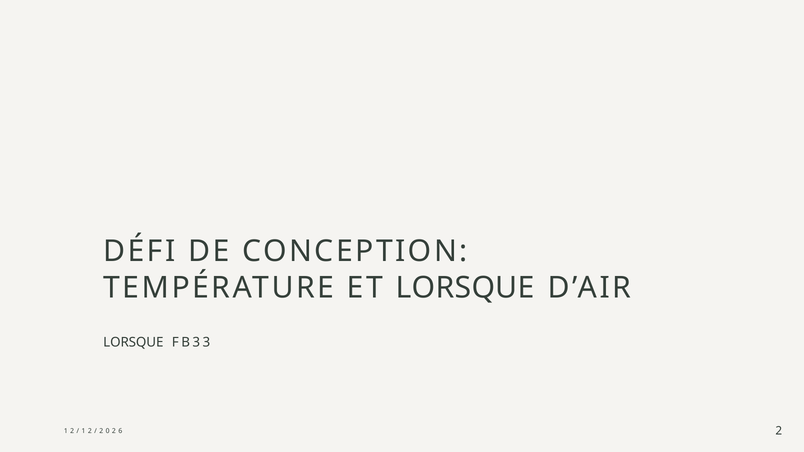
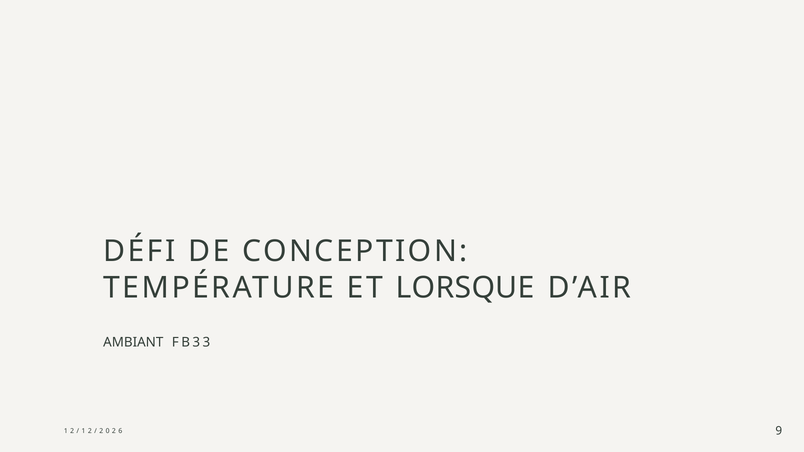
LORSQUE: LORSQUE -> AMBIANT (133, 343)
2: 2 -> 9 (779, 431)
